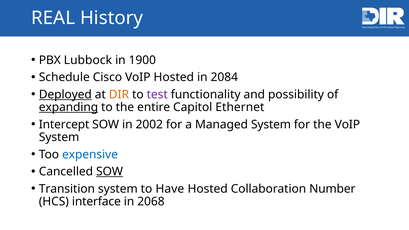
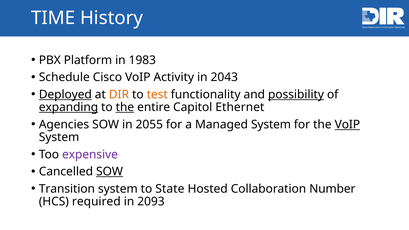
REAL: REAL -> TIME (53, 18)
Lubbock: Lubbock -> Platform (88, 60)
1900: 1900 -> 1983 (142, 60)
VoIP Hosted: Hosted -> Activity (174, 77)
2084: 2084 -> 2043 (224, 77)
test colour: purple -> orange (157, 94)
possibility underline: none -> present (296, 94)
the underline: none -> present (125, 107)
Intercept: Intercept -> Agencies (64, 124)
2002: 2002 -> 2055 (149, 124)
VoIP underline: none -> present (347, 124)
expensive colour: blue -> purple (90, 155)
Have: Have -> State (170, 189)
interface: interface -> required (96, 202)
2068: 2068 -> 2093 (151, 202)
